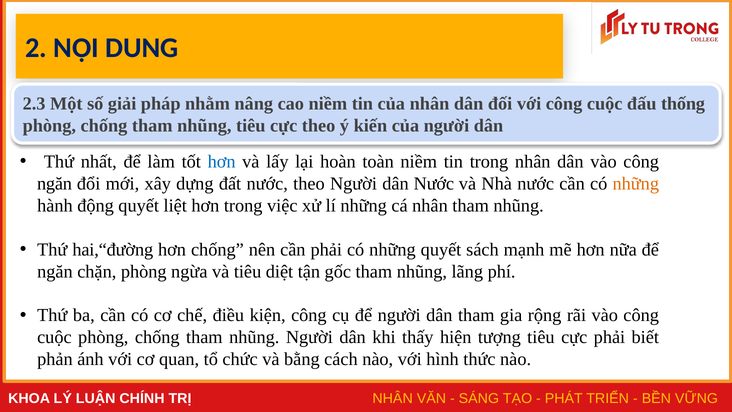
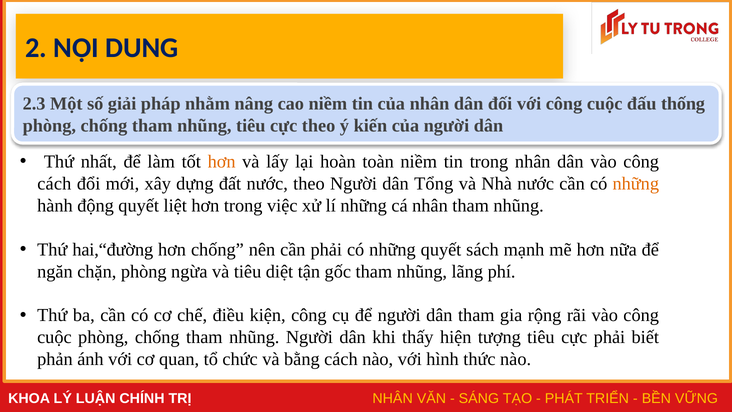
hơn colour: blue -> orange (222, 162)
ngăn: ngăn -> cách (54, 184)
dân Nước: Nước -> Tổng (434, 184)
